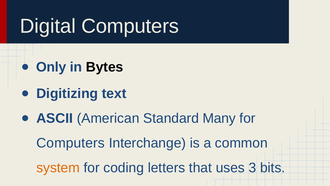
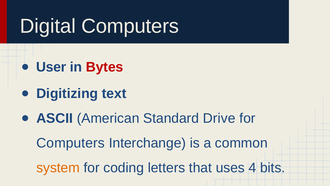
Only: Only -> User (51, 67)
Bytes colour: black -> red (105, 67)
Many: Many -> Drive (219, 118)
3: 3 -> 4 (252, 168)
